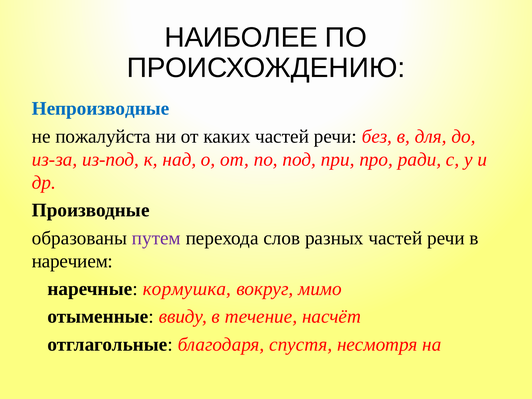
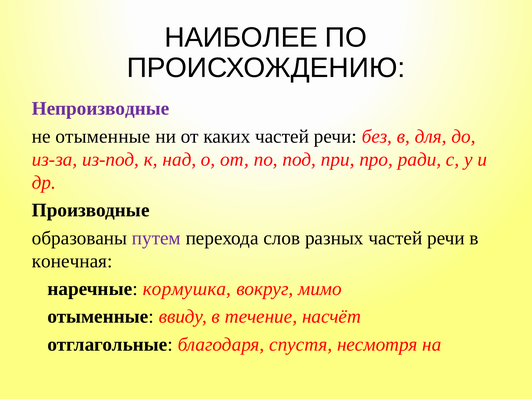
Непроизводные colour: blue -> purple (101, 109)
не пожалуйста: пожалуйста -> отыменные (103, 136)
наречием: наречием -> конечная (72, 261)
